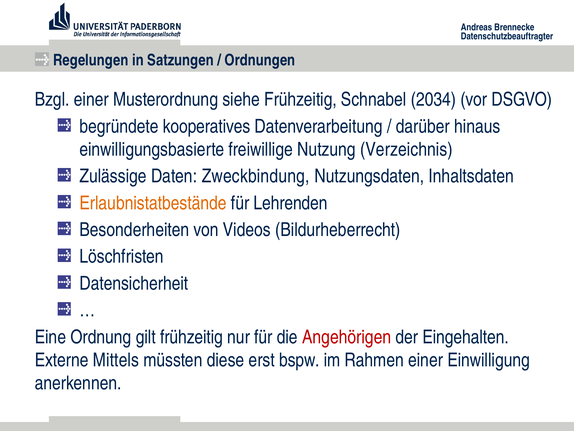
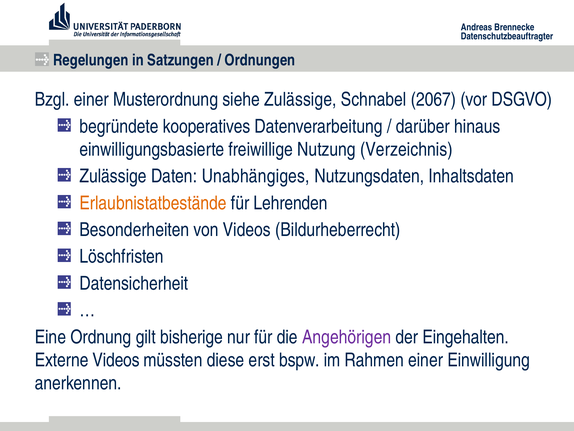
siehe Frühzeitig: Frühzeitig -> Zulässige (300, 100)
2034: 2034 -> 2067 (433, 100)
Zweckbindung: Zweckbindung -> Unabhängiges (256, 176)
gilt frühzeitig: frühzeitig -> bisherige (192, 337)
Angehörigen colour: red -> purple (347, 337)
Externe Mittels: Mittels -> Videos (116, 360)
